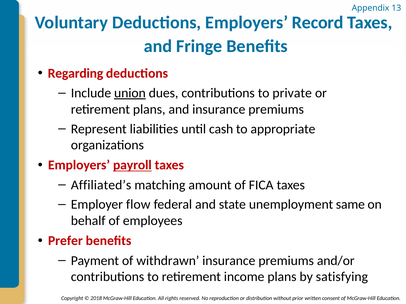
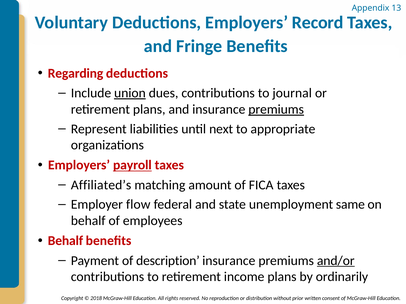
private: private -> journal (292, 93)
premiums underline: none -> present (276, 109)
cash: cash -> next (221, 129)
Prefer: Prefer -> Behalf (65, 241)
withdrawn: withdrawn -> description (168, 261)
and/or underline: none -> present (336, 261)
satisfying: satisfying -> ordinarily (342, 277)
